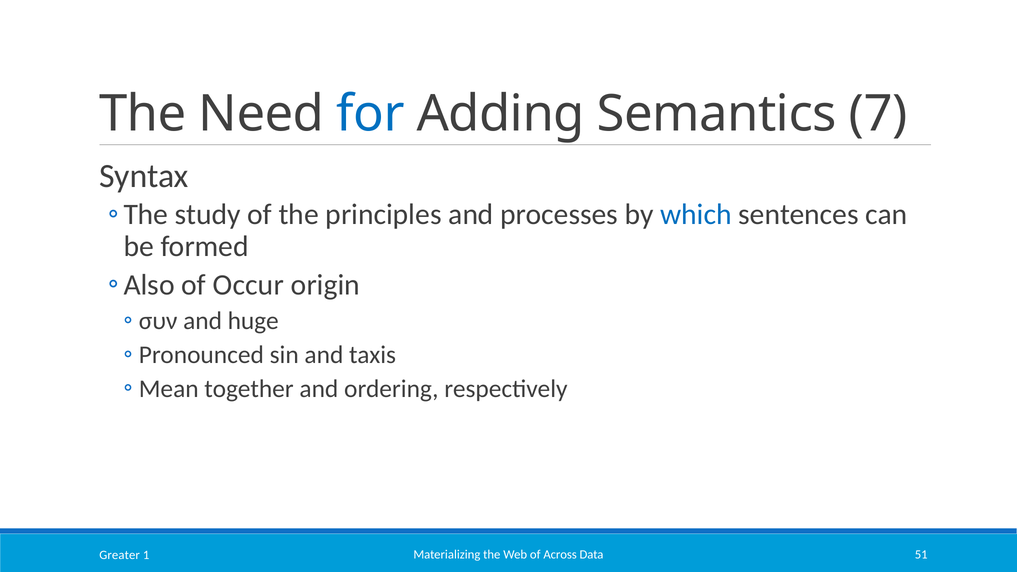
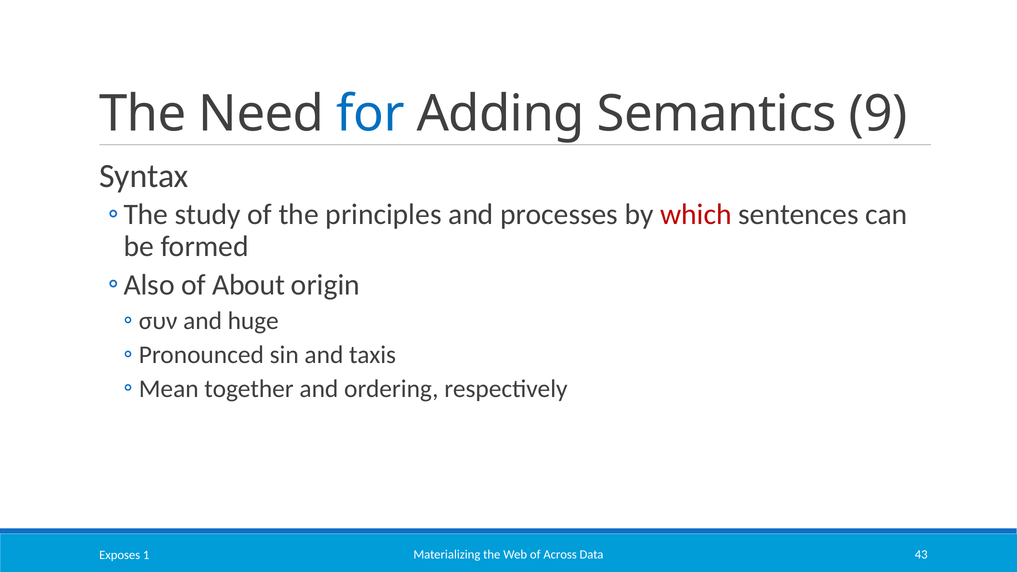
7: 7 -> 9 (878, 114)
which colour: blue -> red (696, 215)
Occur: Occur -> About (249, 285)
51: 51 -> 43 (921, 555)
Greater: Greater -> Exposes (120, 555)
